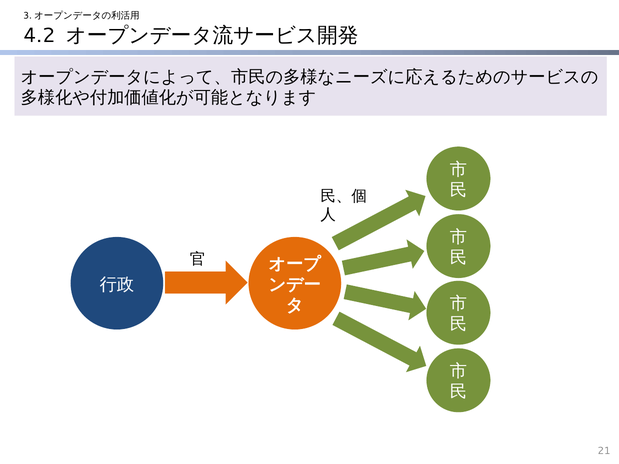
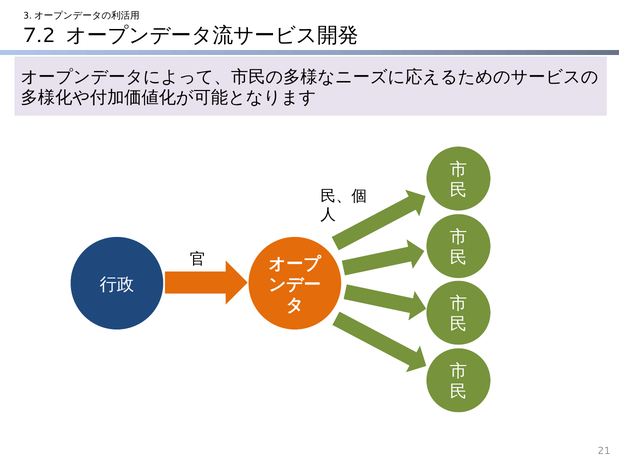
4.2: 4.2 -> 7.2 (39, 35)
